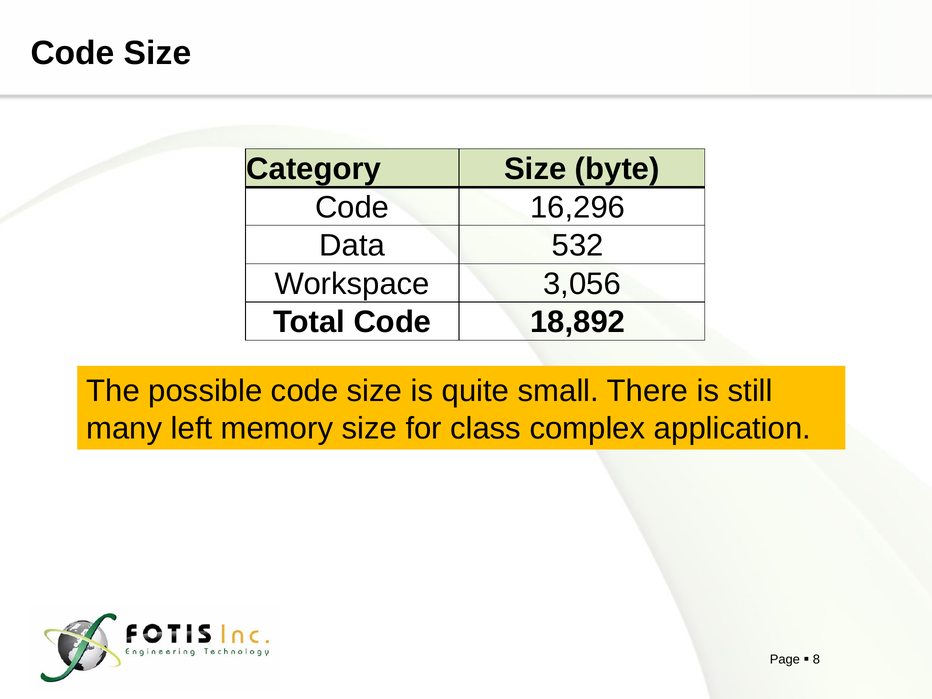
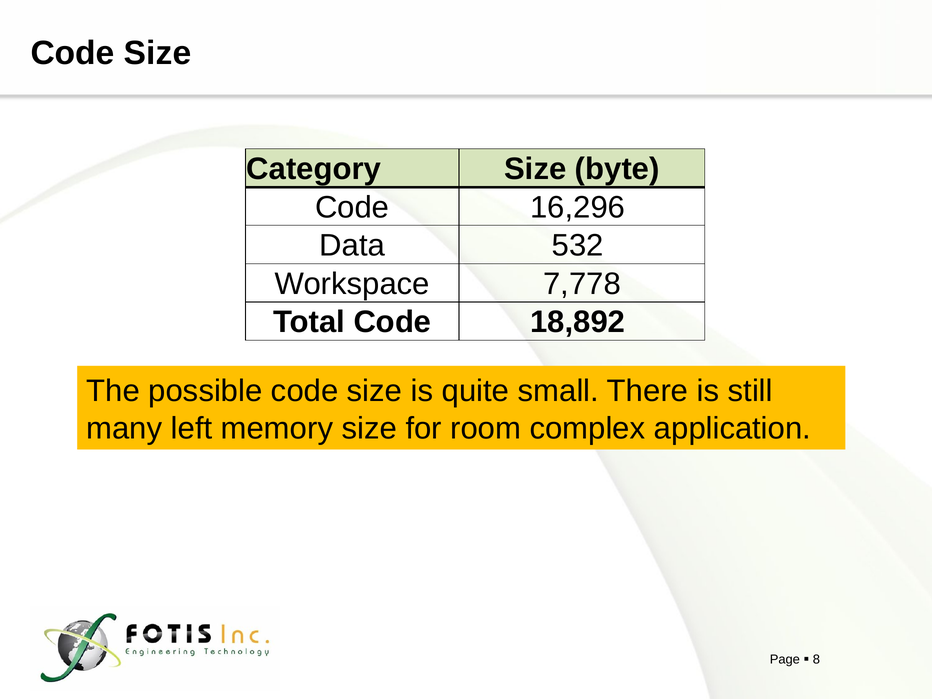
3,056: 3,056 -> 7,778 (582, 284)
class: class -> room (486, 428)
